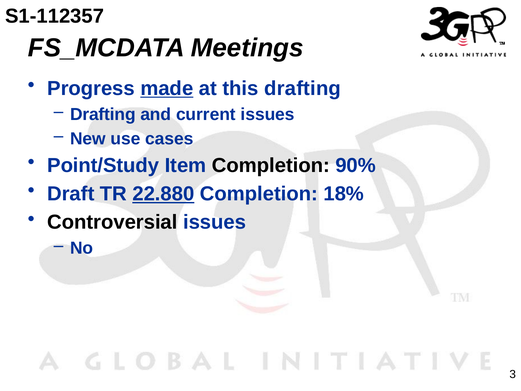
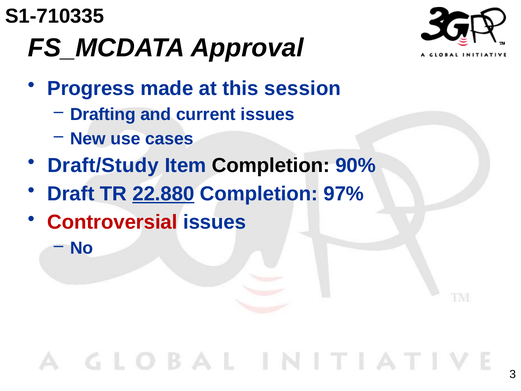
S1-112357: S1-112357 -> S1-710335 (55, 16)
Meetings: Meetings -> Approval (247, 48)
made underline: present -> none (167, 88)
this drafting: drafting -> session (303, 88)
Point/Study: Point/Study -> Draft/Study (103, 165)
18%: 18% -> 97% (344, 194)
Controversial colour: black -> red (112, 222)
